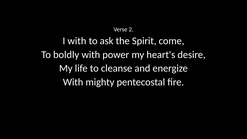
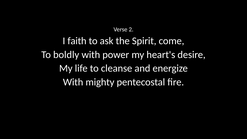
I with: with -> faith (77, 41)
